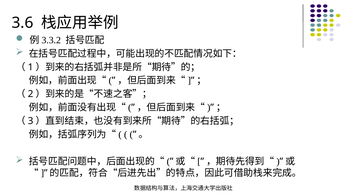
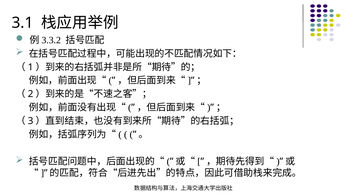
3.6: 3.6 -> 3.1 (22, 23)
